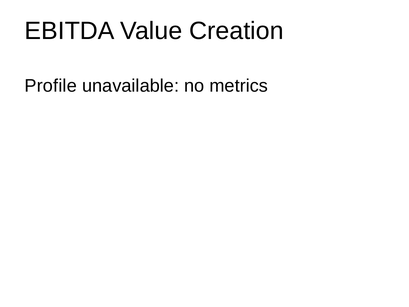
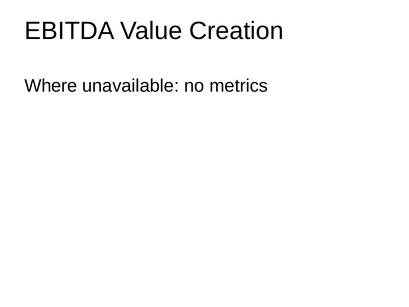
Profile: Profile -> Where (51, 86)
